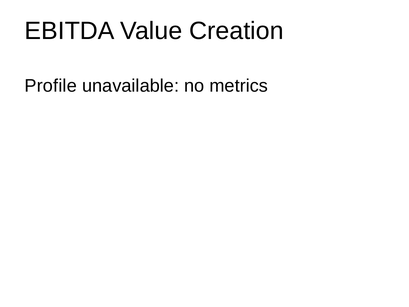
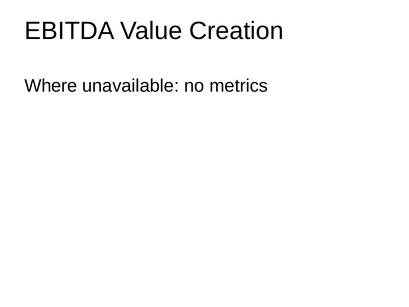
Profile: Profile -> Where (51, 86)
